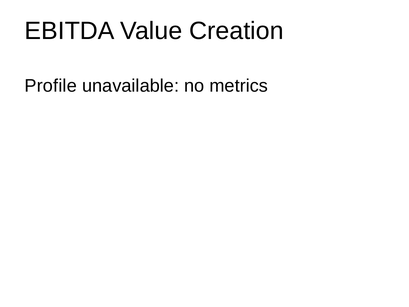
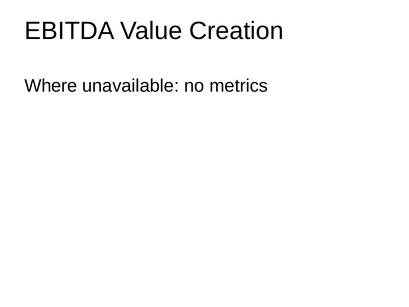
Profile: Profile -> Where (51, 86)
